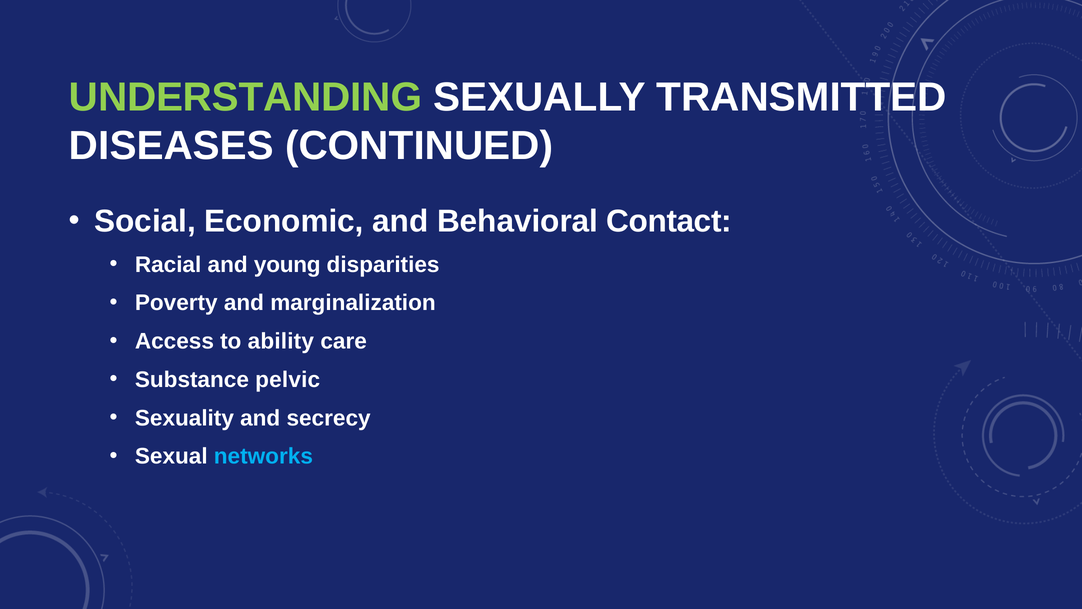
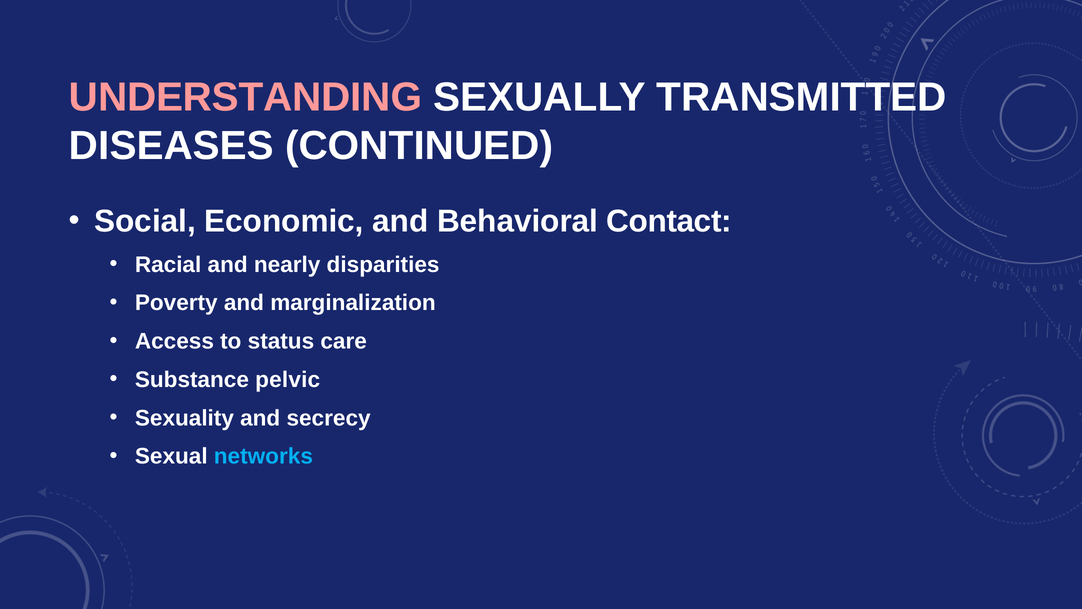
UNDERSTANDING colour: light green -> pink (246, 97)
young: young -> nearly (287, 265)
ability: ability -> status (281, 341)
